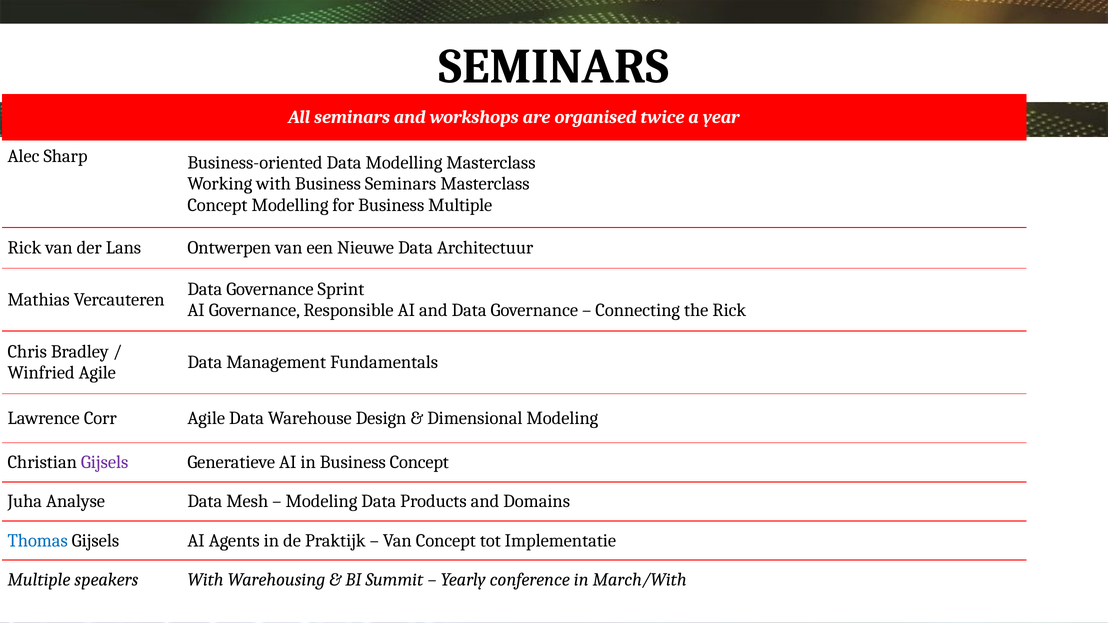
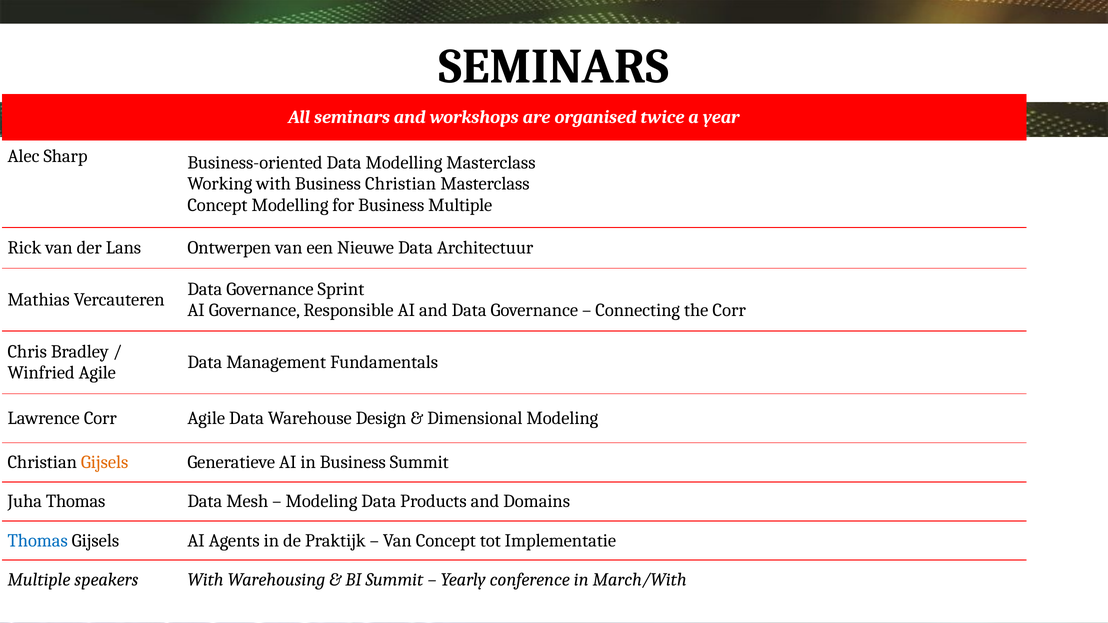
Business Seminars: Seminars -> Christian (401, 184)
the Rick: Rick -> Corr (729, 310)
Gijsels colour: purple -> orange (105, 462)
Business Concept: Concept -> Summit (419, 462)
Juha Analyse: Analyse -> Thomas (76, 502)
